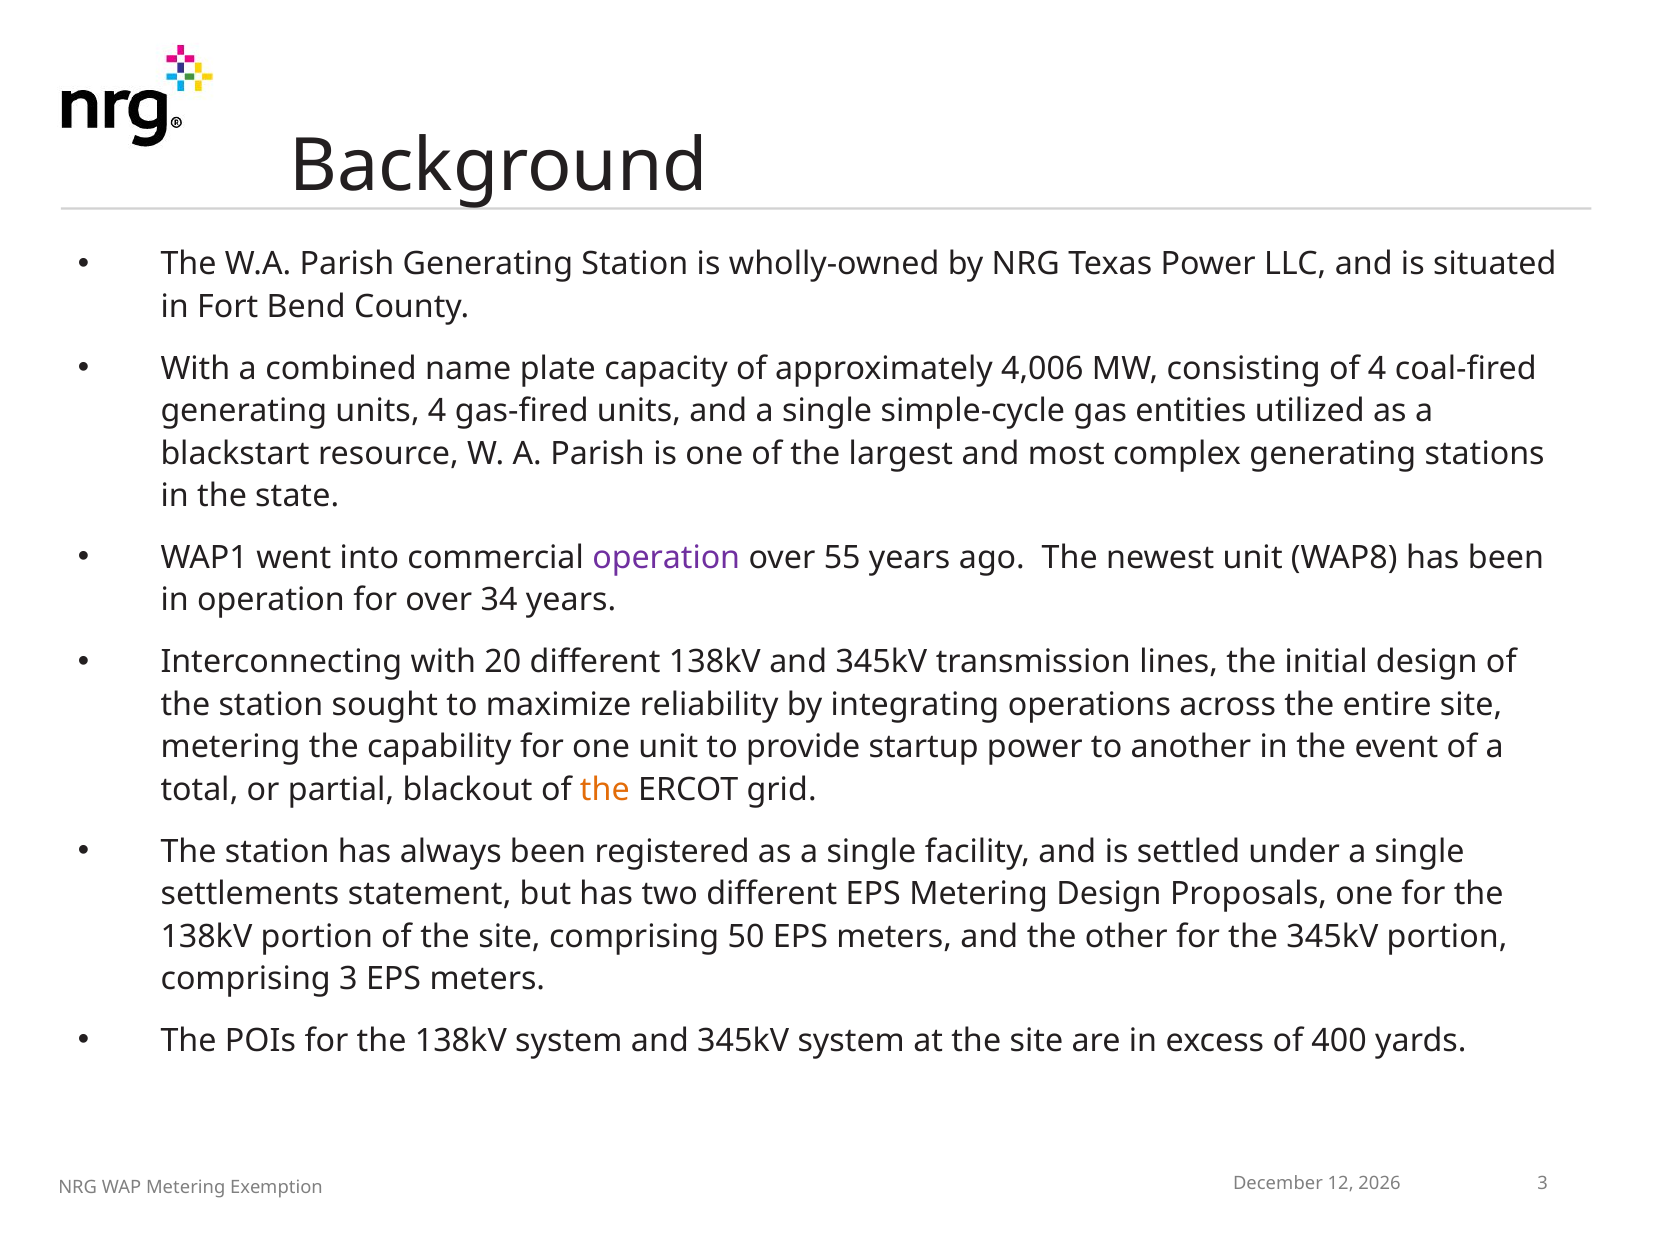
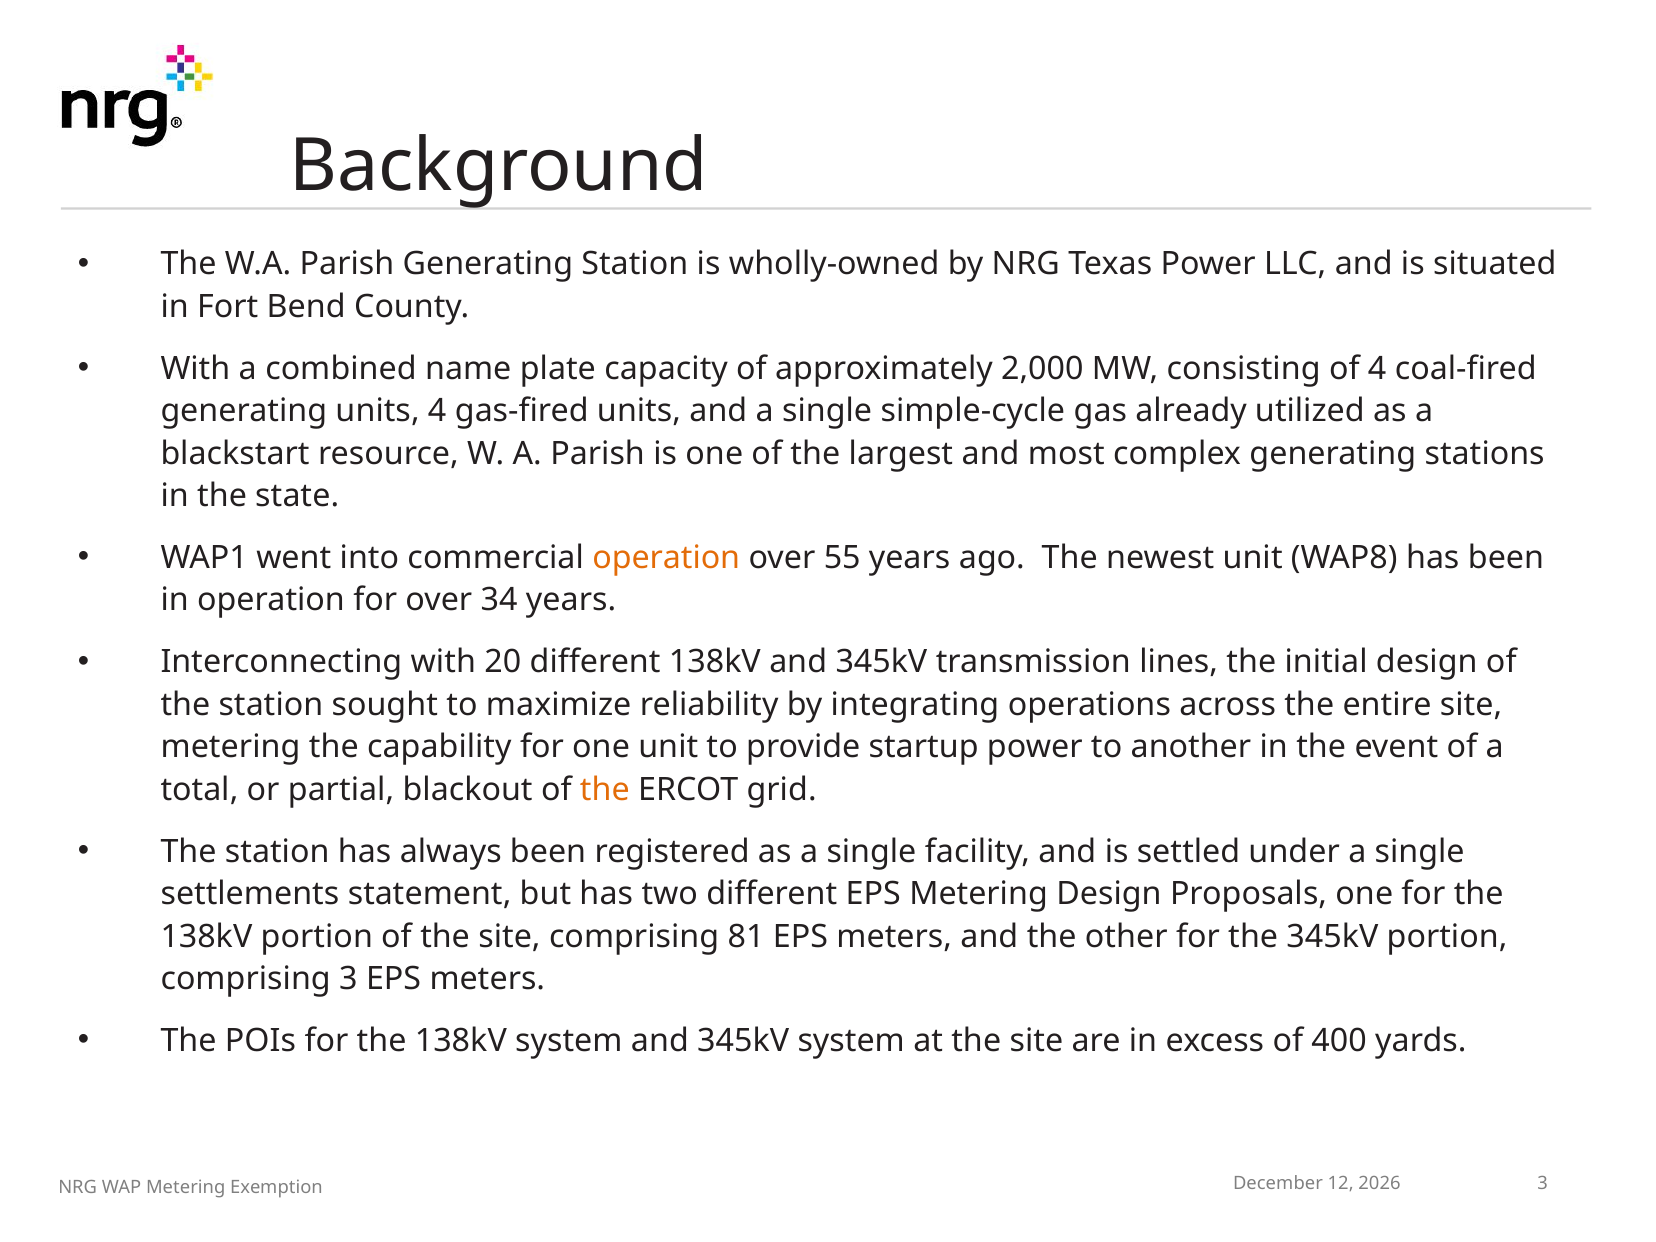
4,006: 4,006 -> 2,000 (1042, 368)
entities: entities -> already (1191, 411)
operation colour: purple -> orange (666, 558)
50: 50 -> 81 (746, 936)
